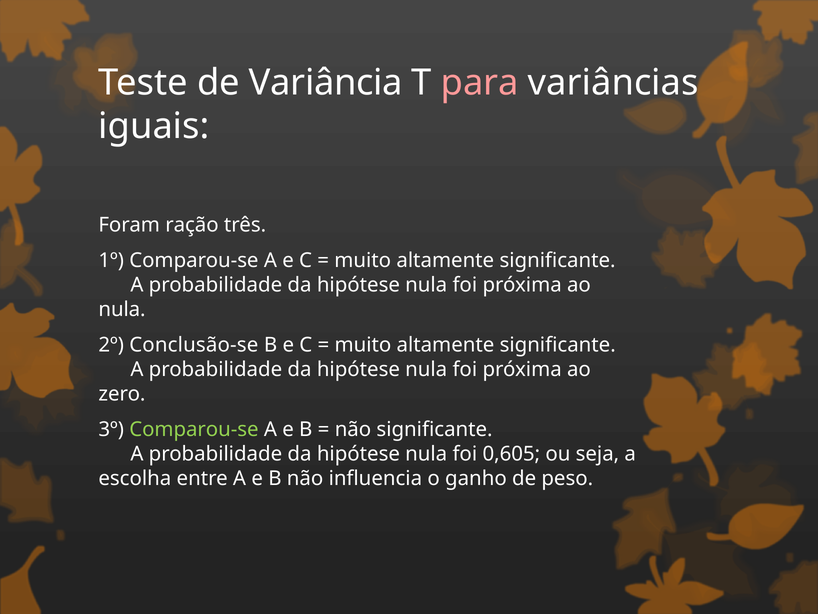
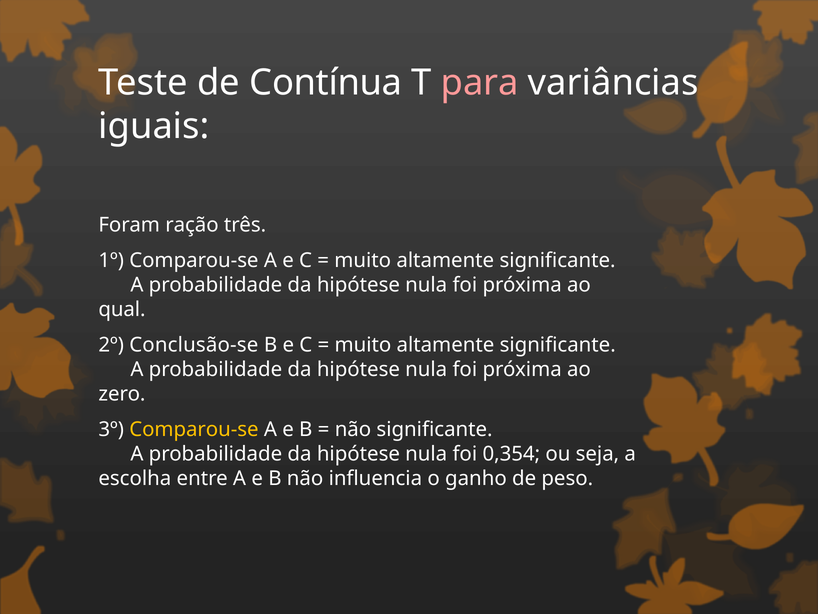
Variância: Variância -> Contínua (326, 82)
nula: nula -> qual (122, 309)
Comparou-se colour: light green -> yellow (194, 429)
0,605: 0,605 -> 0,354 (511, 454)
